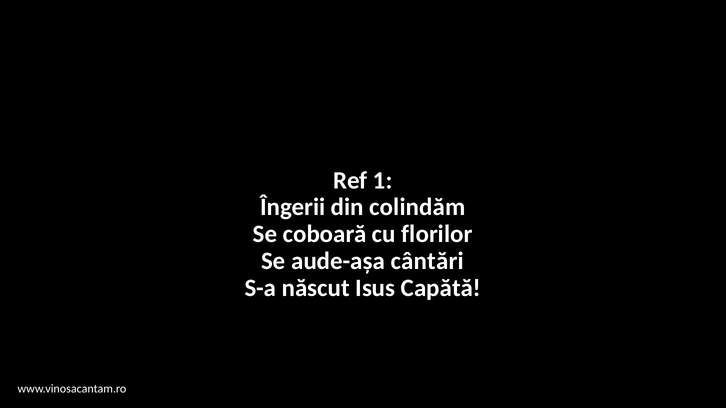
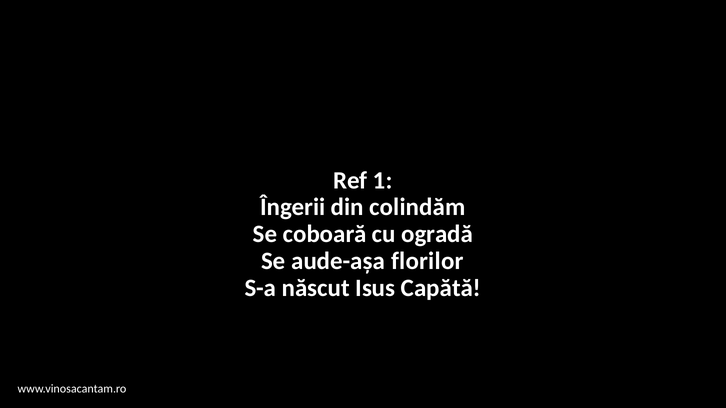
florilor: florilor -> ogradă (437, 234)
cântări: cântări -> florilor (427, 261)
